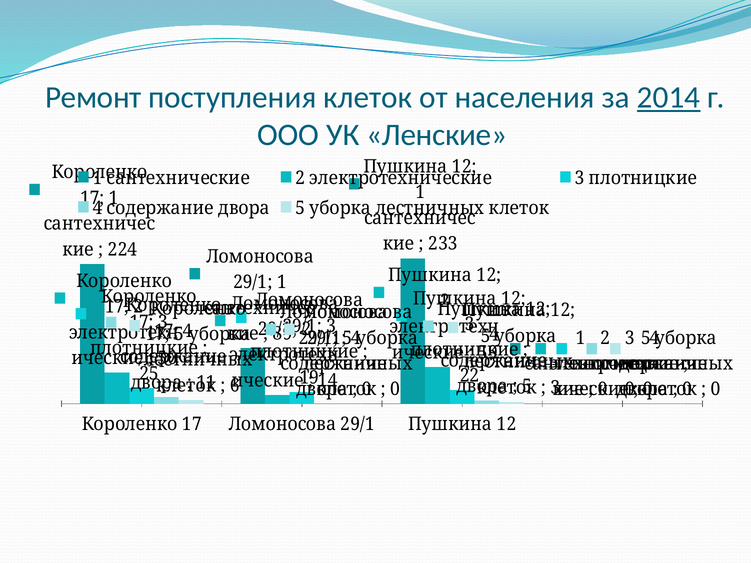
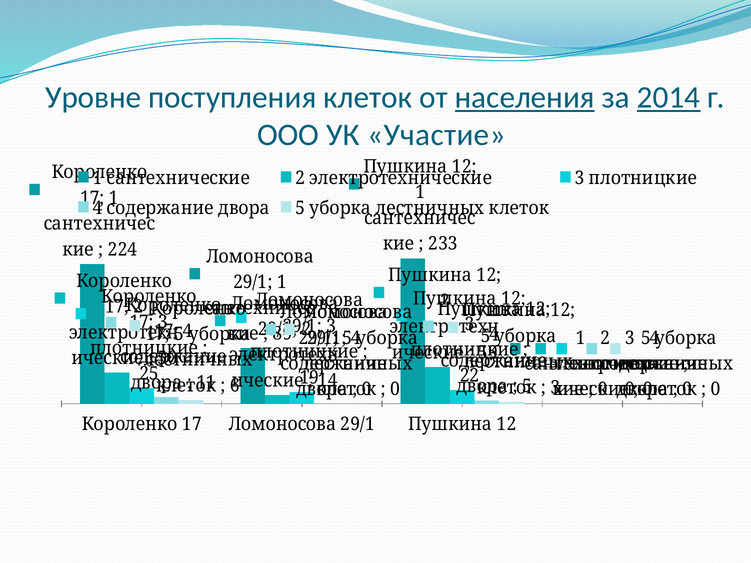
Ремонт: Ремонт -> Уровне (93, 98)
населения underline: none -> present (525, 98)
Ленские: Ленские -> Участие (436, 135)
